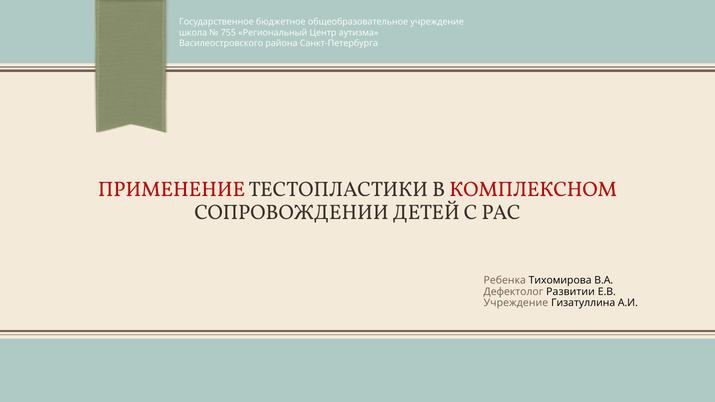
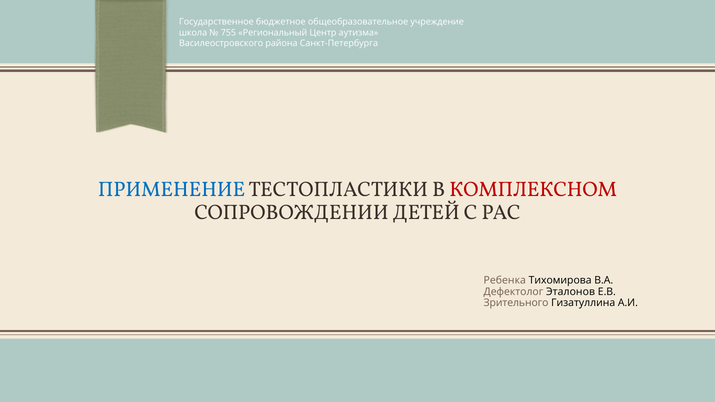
ПРИМЕНЕНИЕ colour: red -> blue (172, 190)
Развитии: Развитии -> Эталонов (571, 292)
Учреждение: Учреждение -> Зрительного (516, 303)
